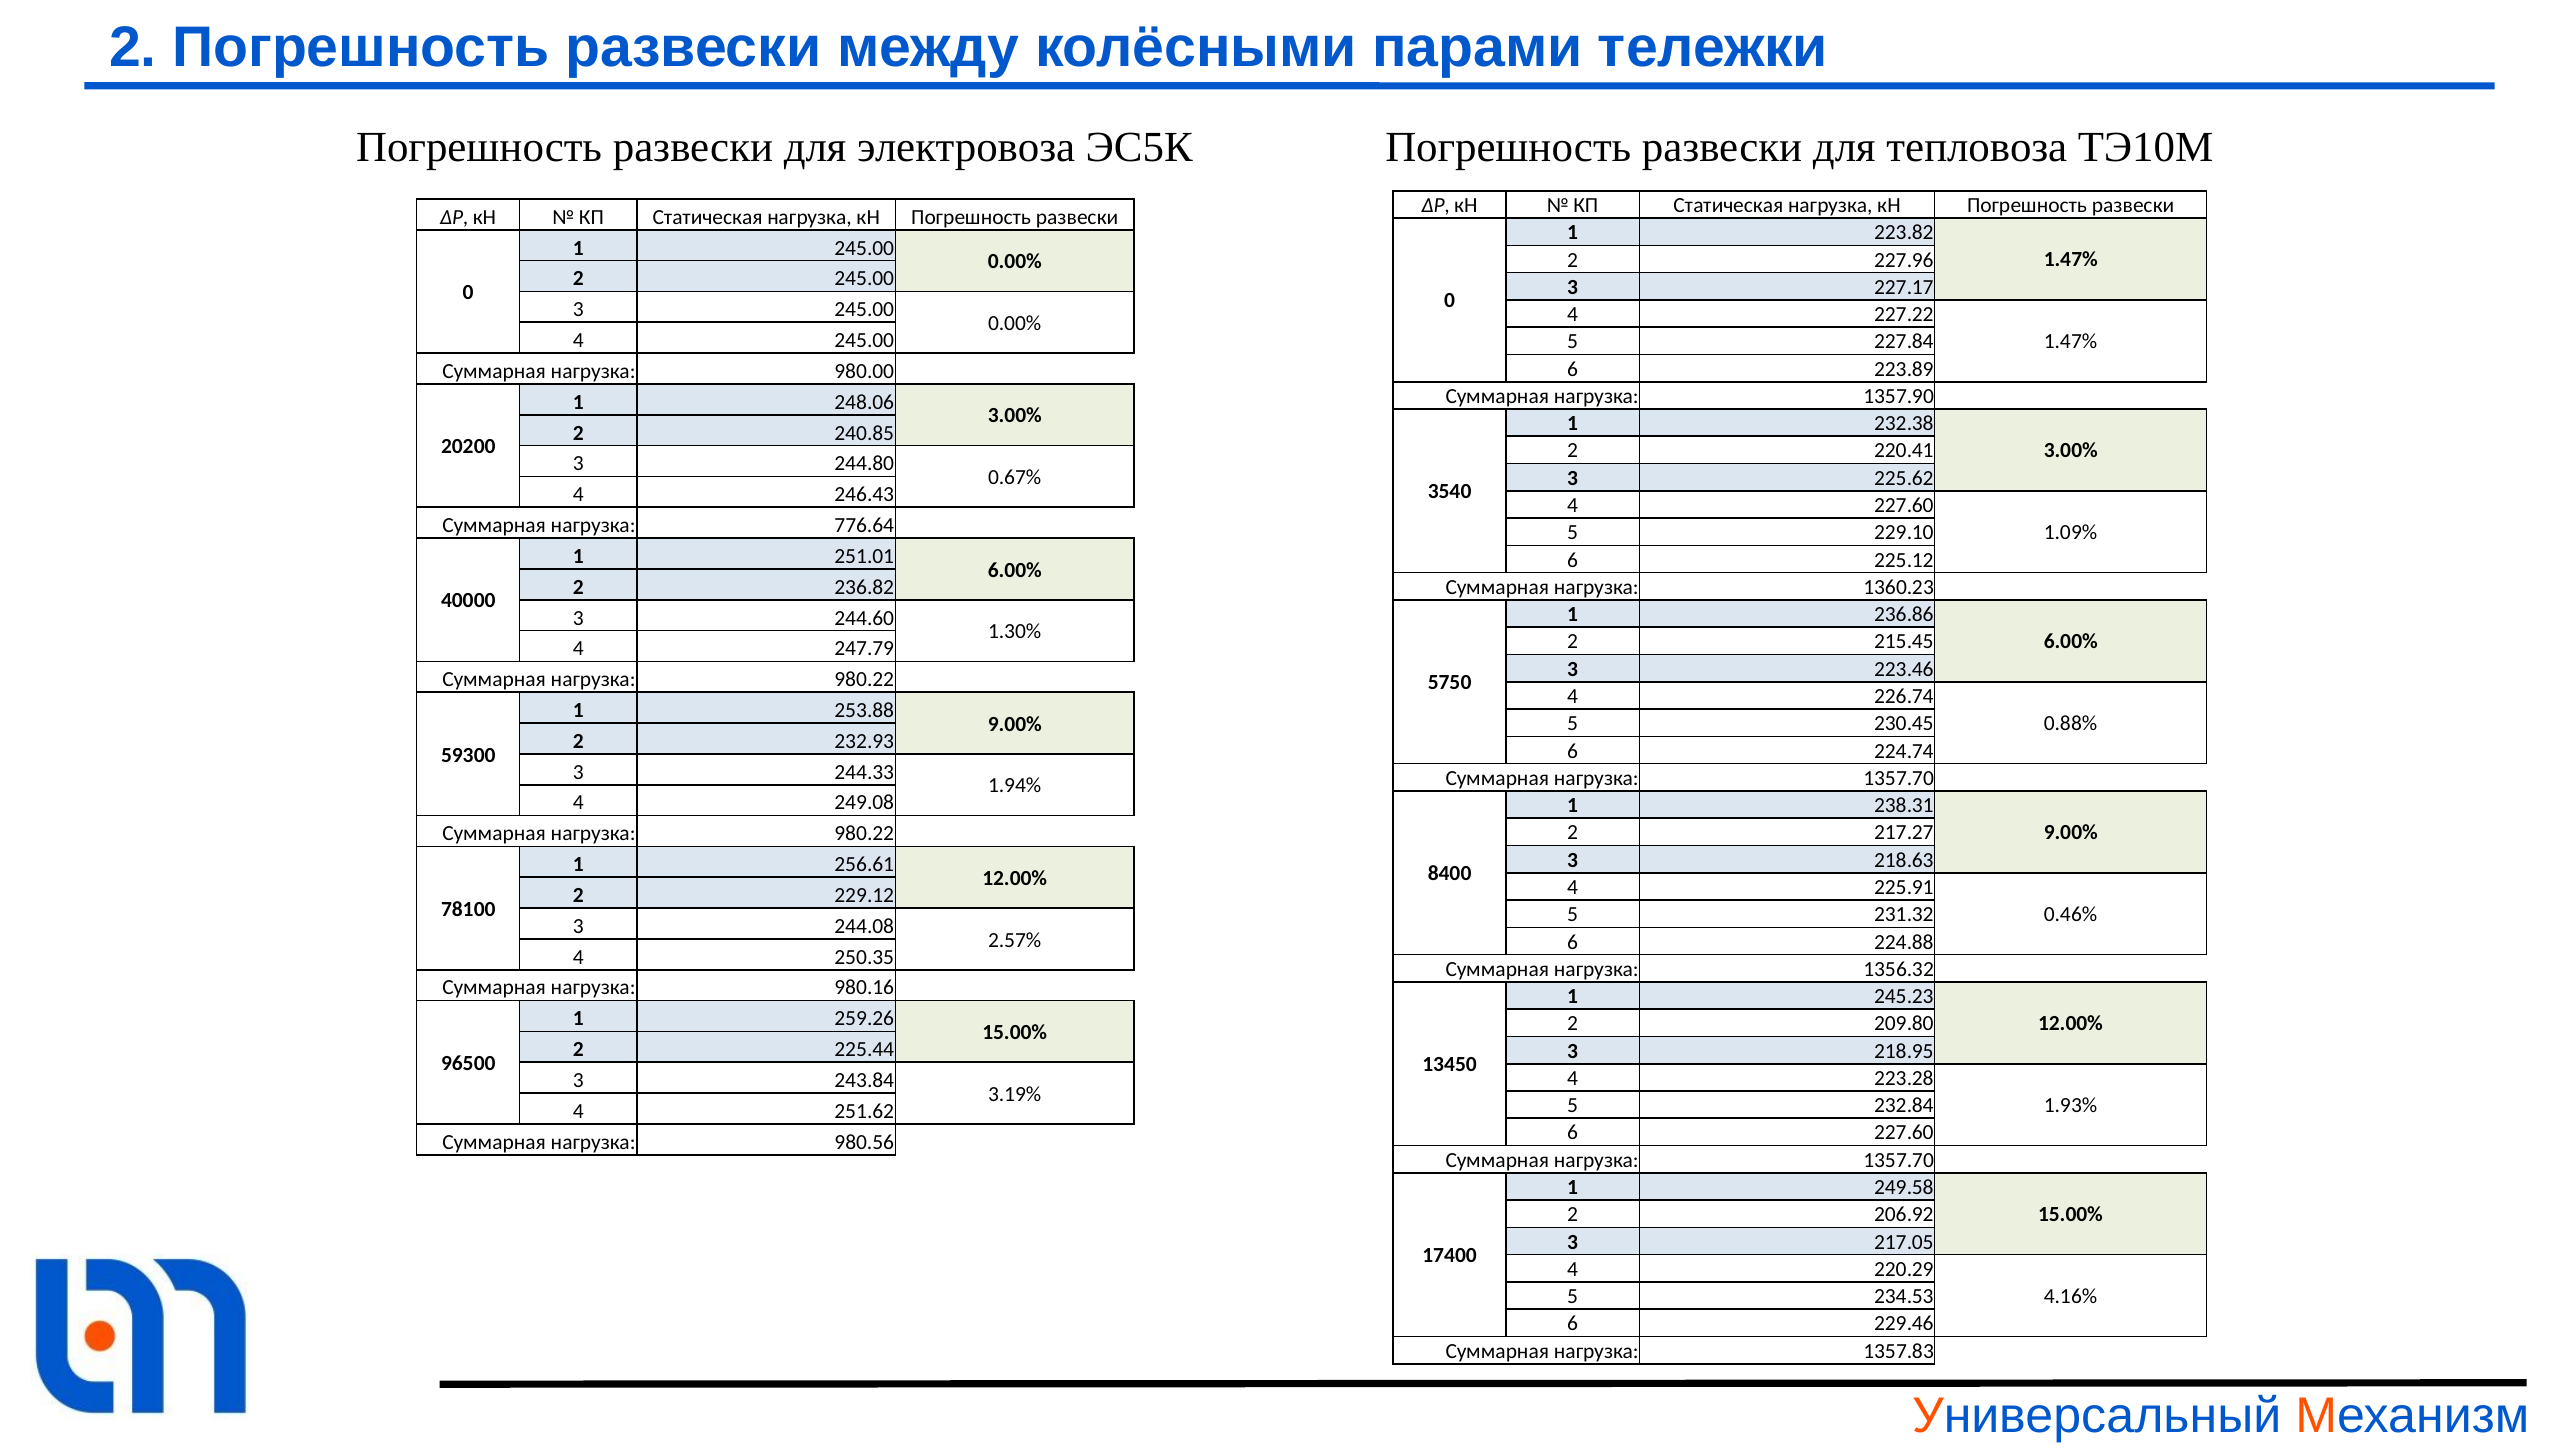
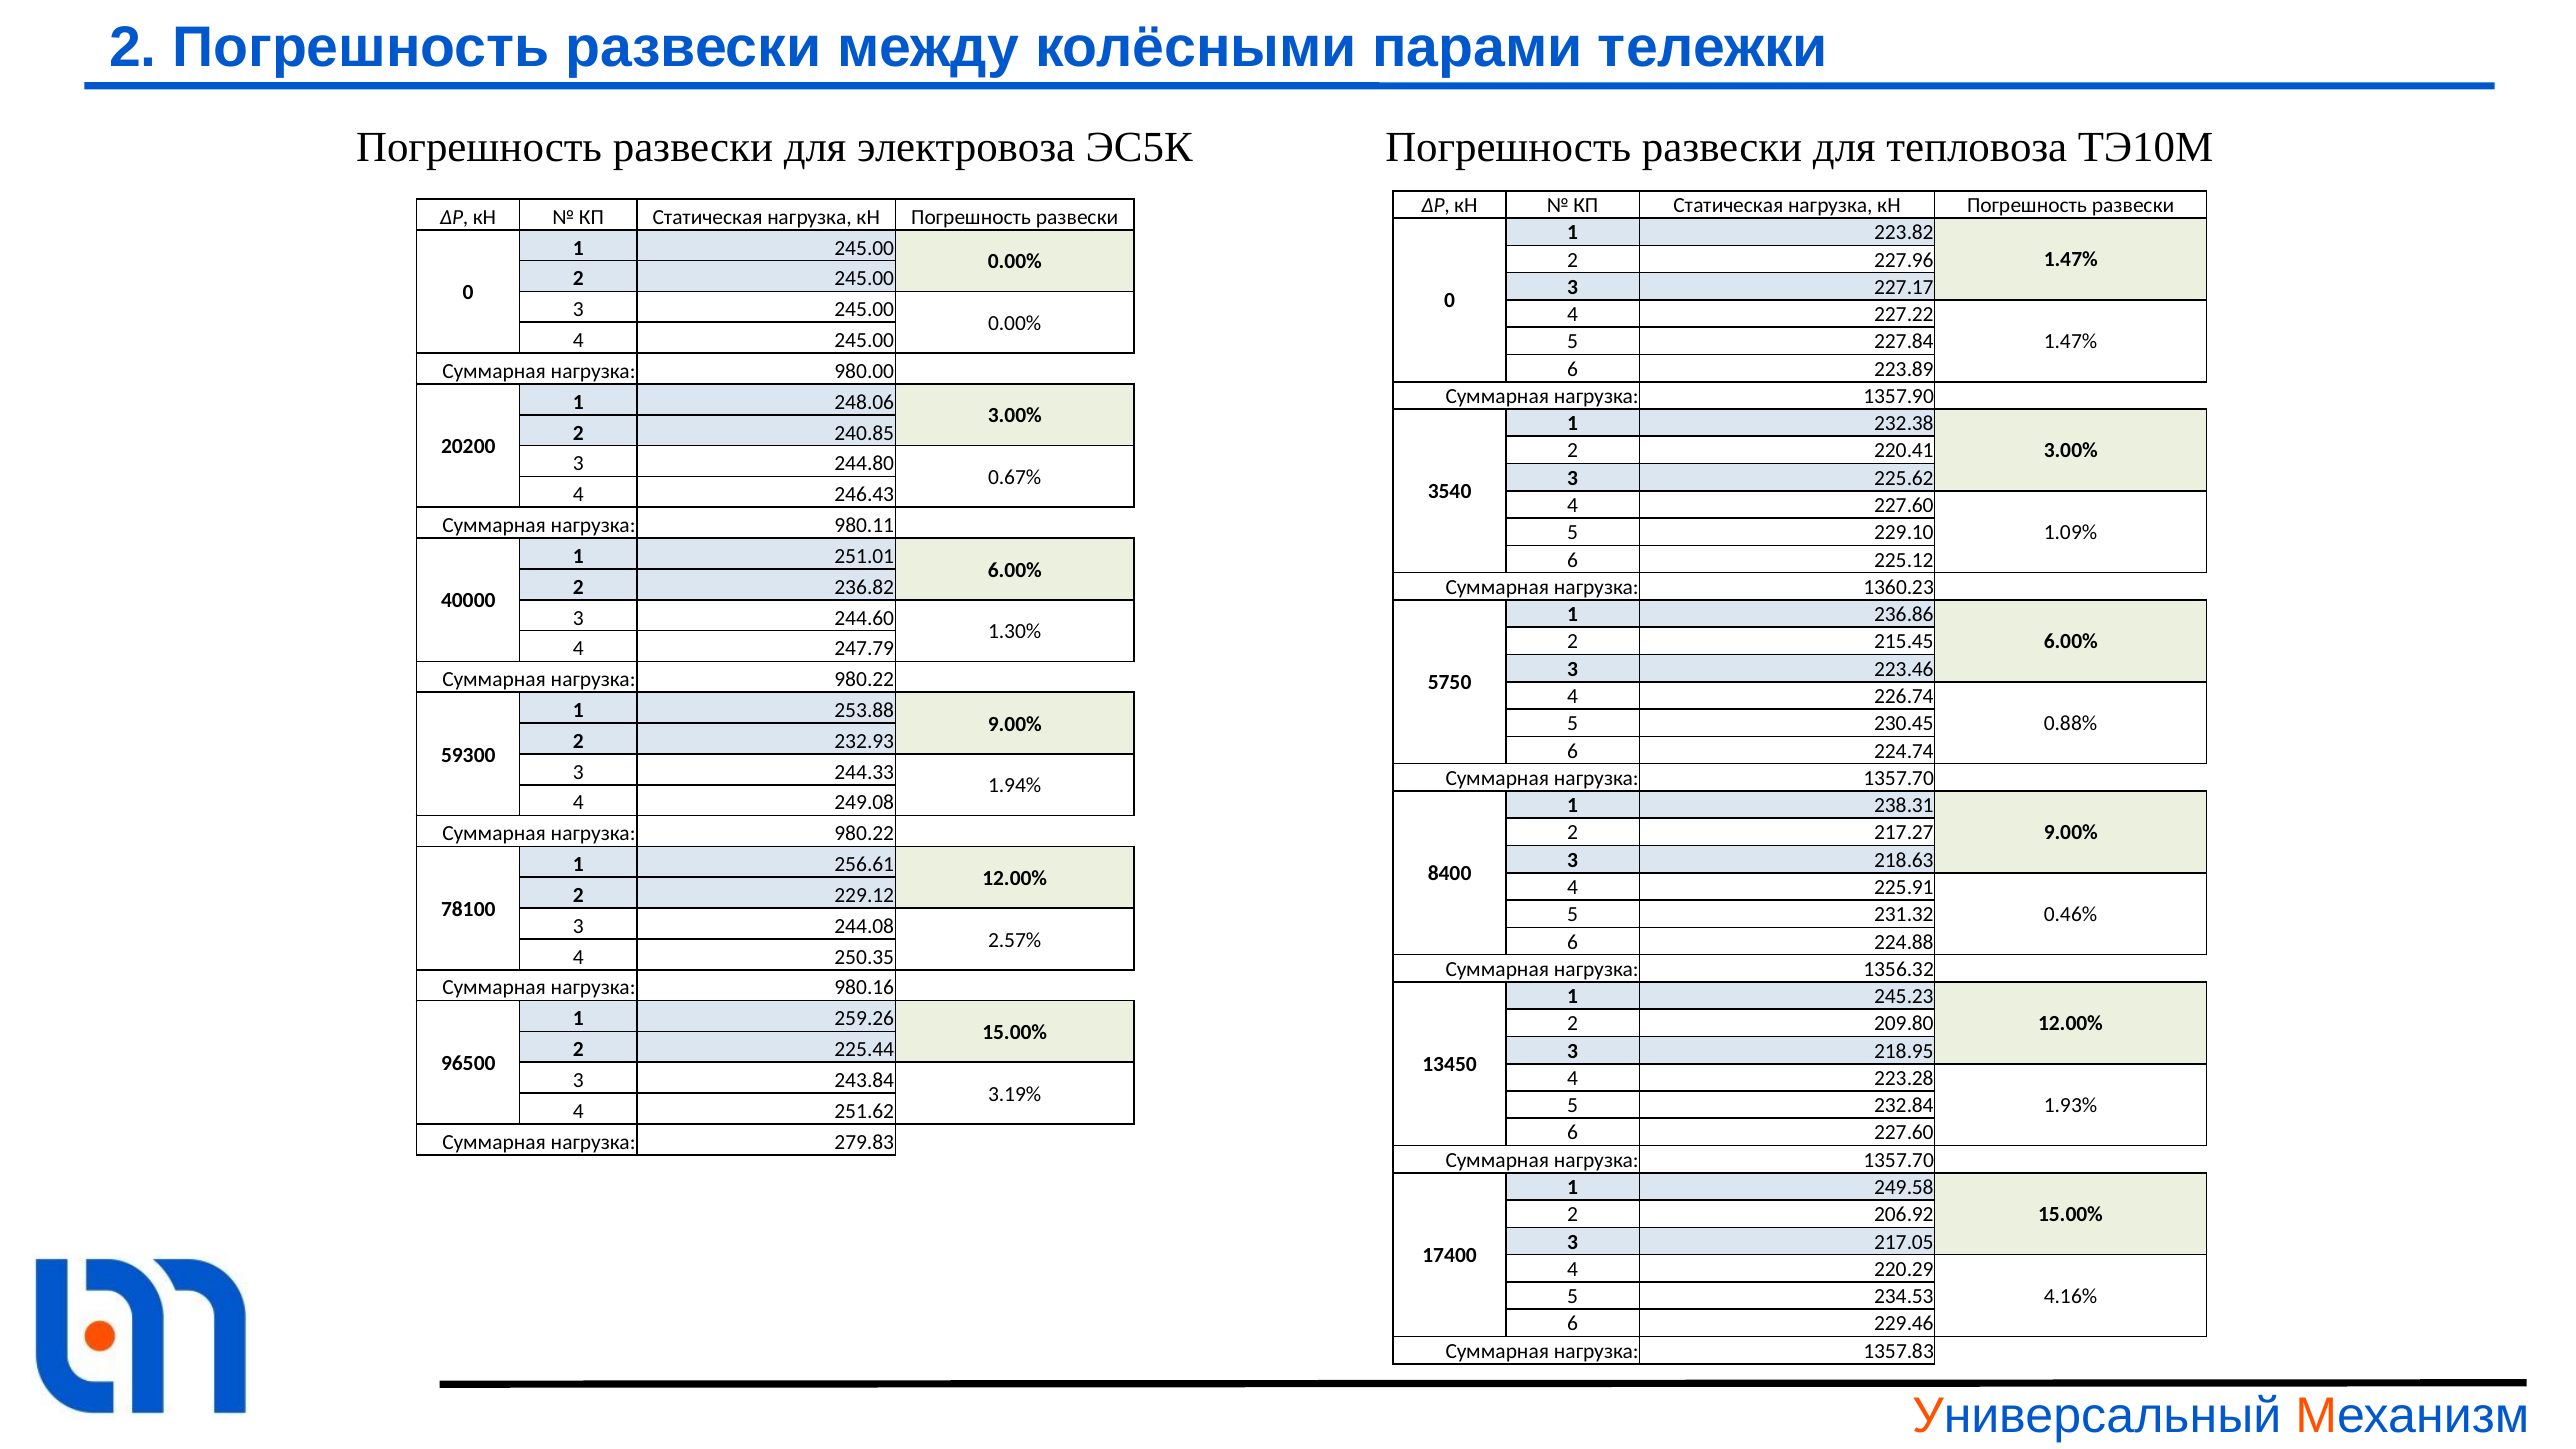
776.64: 776.64 -> 980.11 (864, 525)
980.56: 980.56 -> 279.83 (864, 1142)
